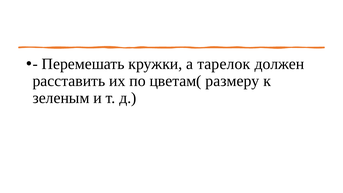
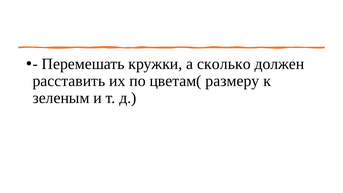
тарелок: тарелок -> сколько (224, 64)
